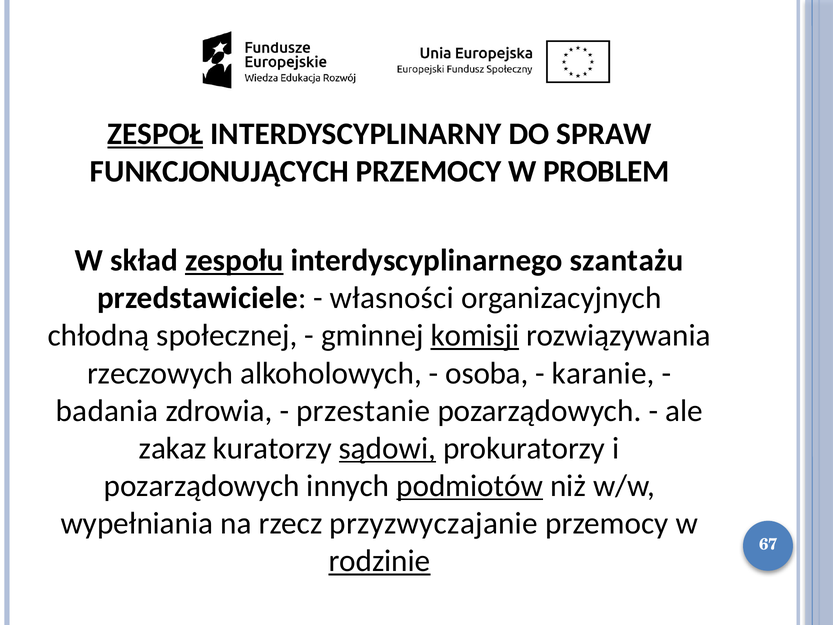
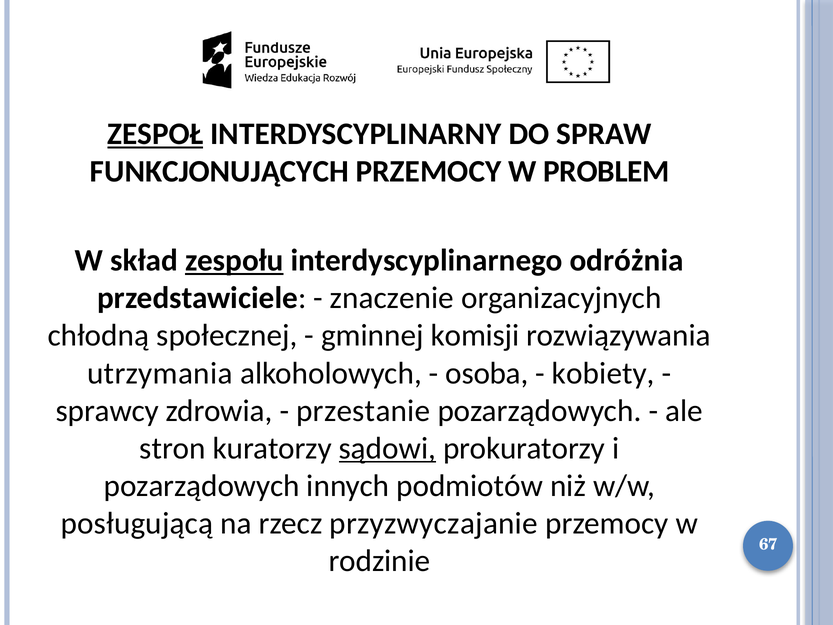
szantażu: szantażu -> odróżnia (627, 261)
własności: własności -> znaczenie (392, 298)
komisji underline: present -> none (475, 336)
rzeczowych: rzeczowych -> utrzymania (160, 373)
karanie: karanie -> kobiety (603, 373)
badania: badania -> sprawcy (107, 411)
zakaz: zakaz -> stron (173, 448)
podmiotów underline: present -> none (470, 486)
wypełniania: wypełniania -> posługującą (137, 523)
rodzinie underline: present -> none (380, 561)
